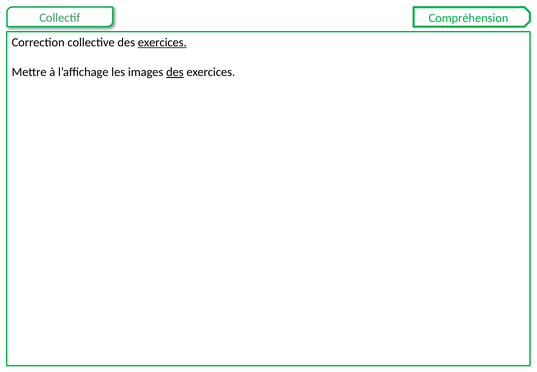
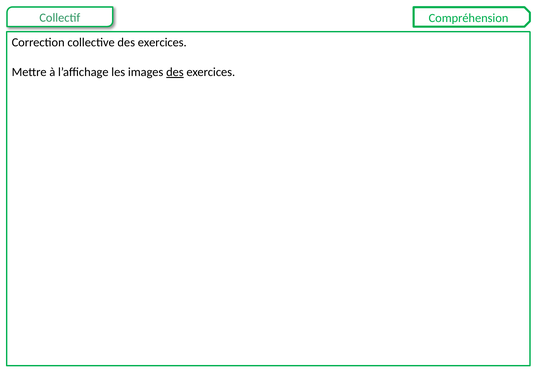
exercices underline: present -> none (162, 42)
